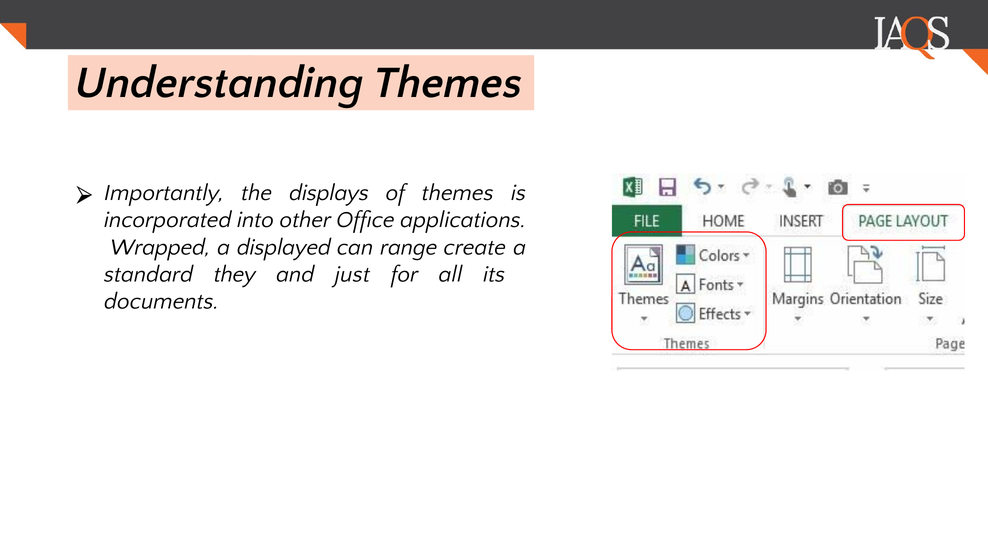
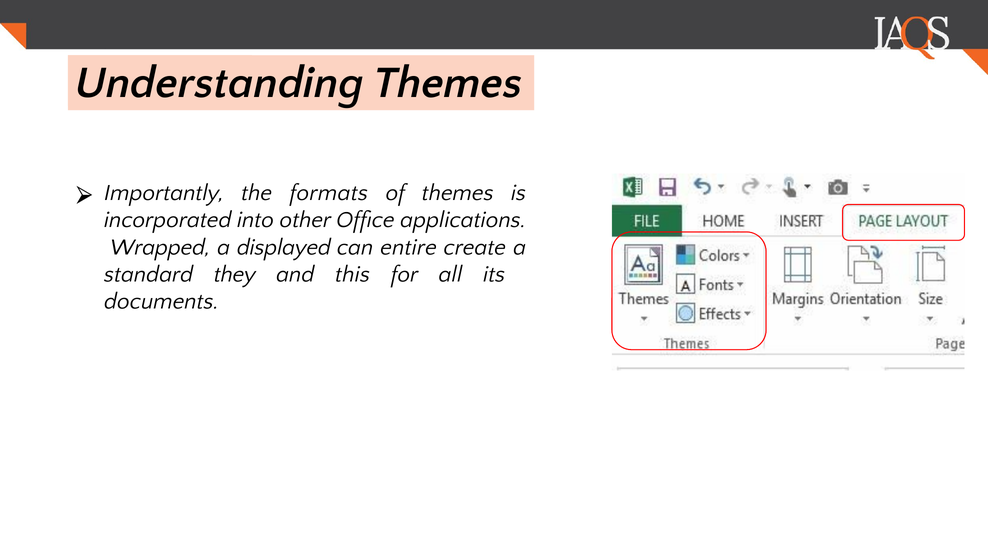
displays: displays -> formats (329, 193)
range: range -> entire (409, 247)
just: just -> this (353, 274)
